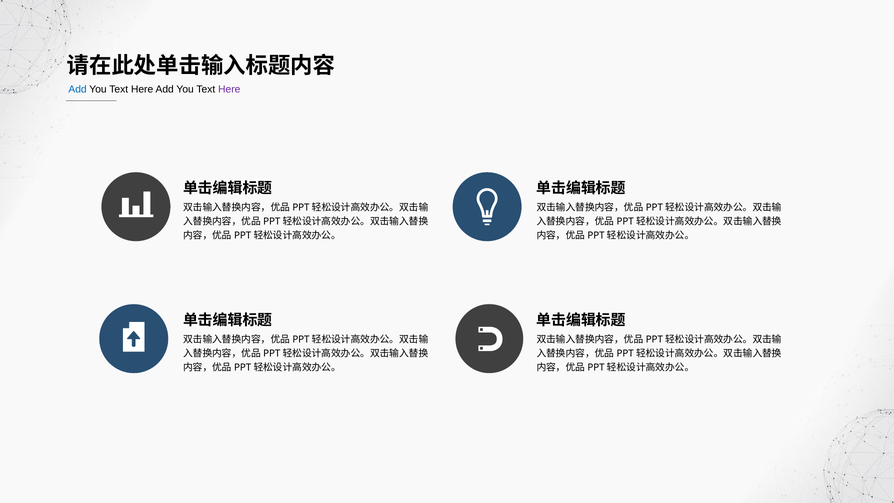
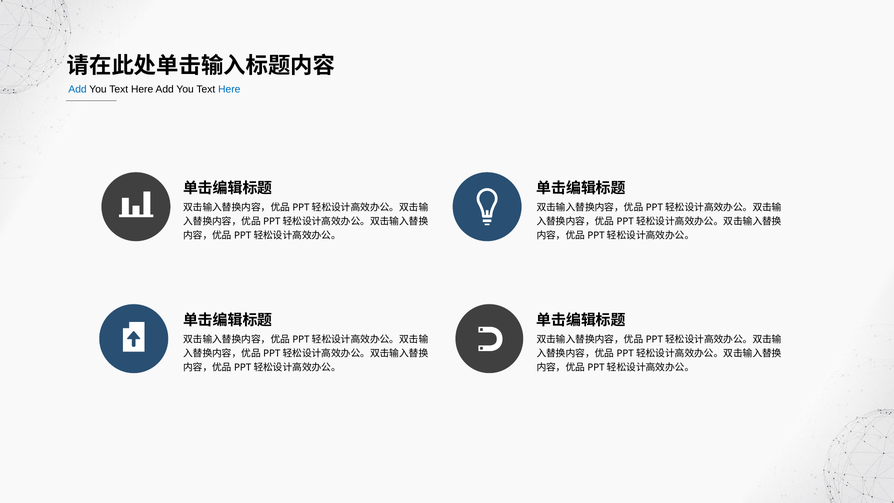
Here colour: purple -> blue (229, 89)
